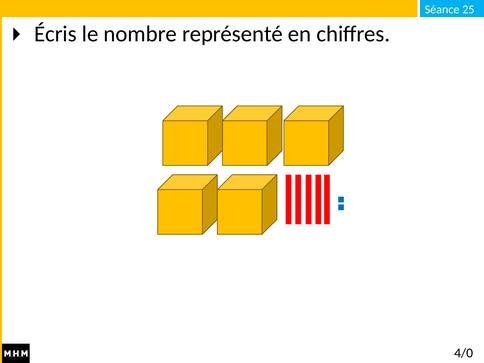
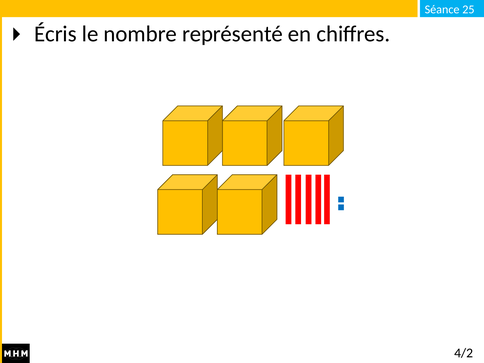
4/0: 4/0 -> 4/2 (464, 353)
